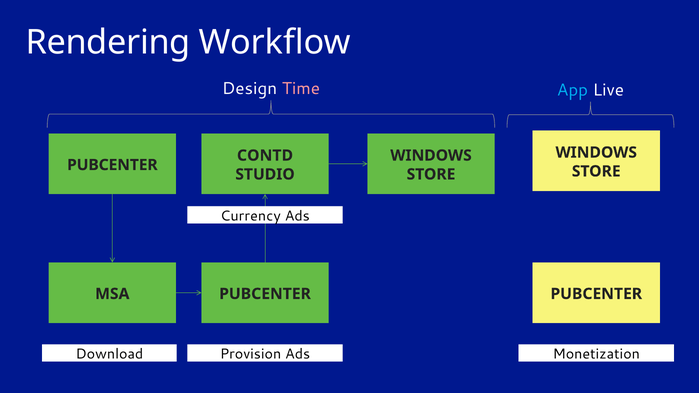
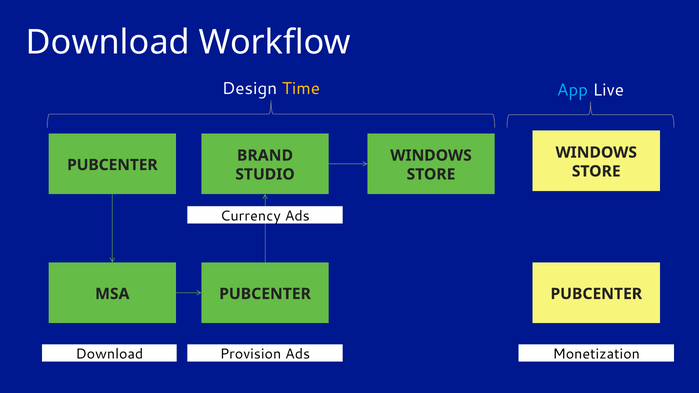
Rendering: Rendering -> Download (108, 42)
Time colour: pink -> yellow (301, 89)
CONTD: CONTD -> BRAND (265, 156)
